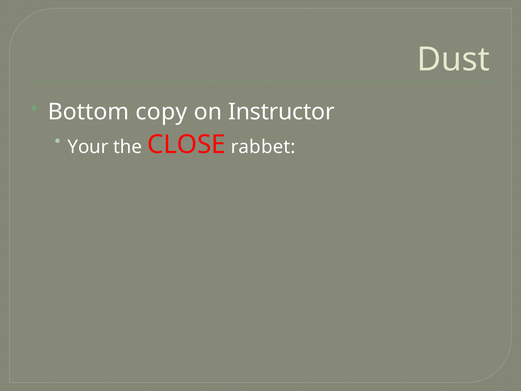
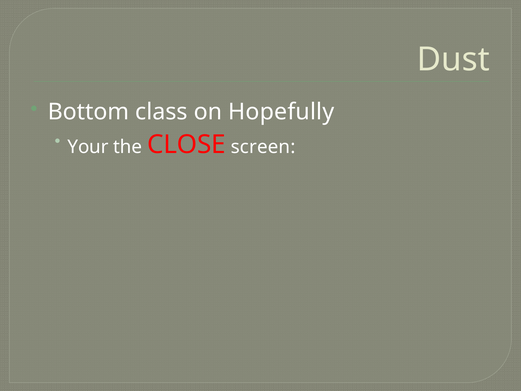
copy: copy -> class (162, 112)
Instructor: Instructor -> Hopefully (281, 112)
rabbet: rabbet -> screen (263, 147)
